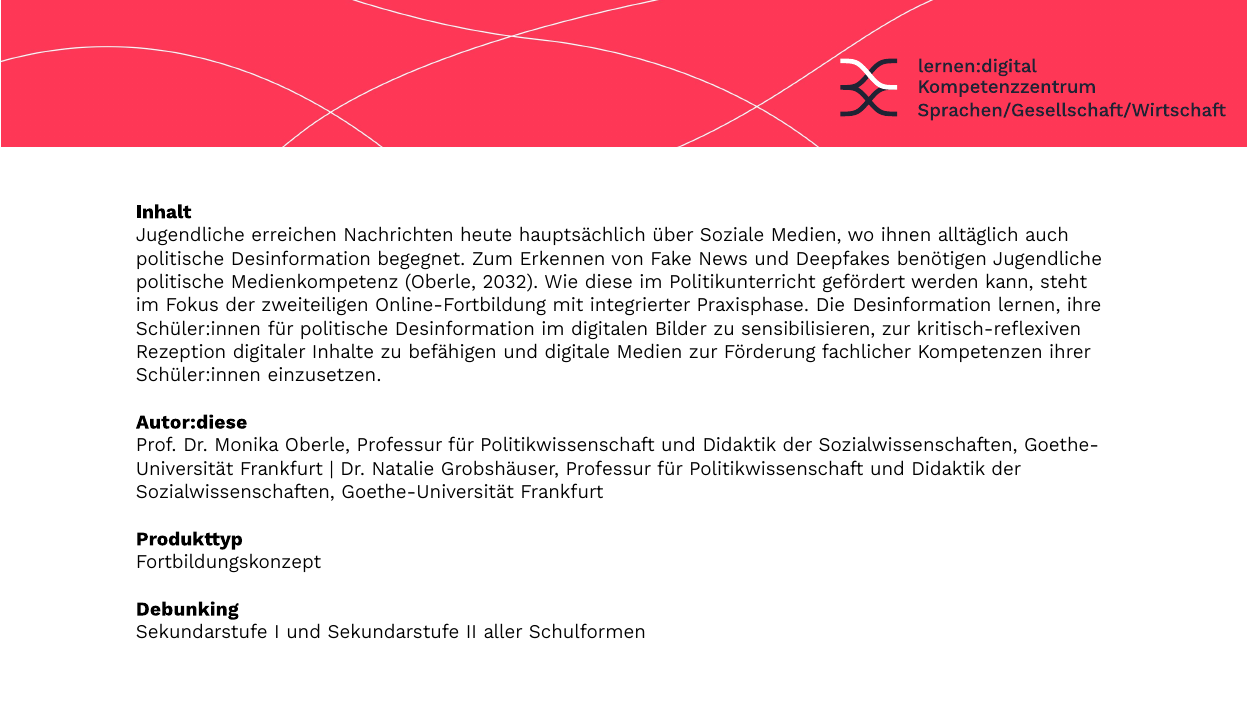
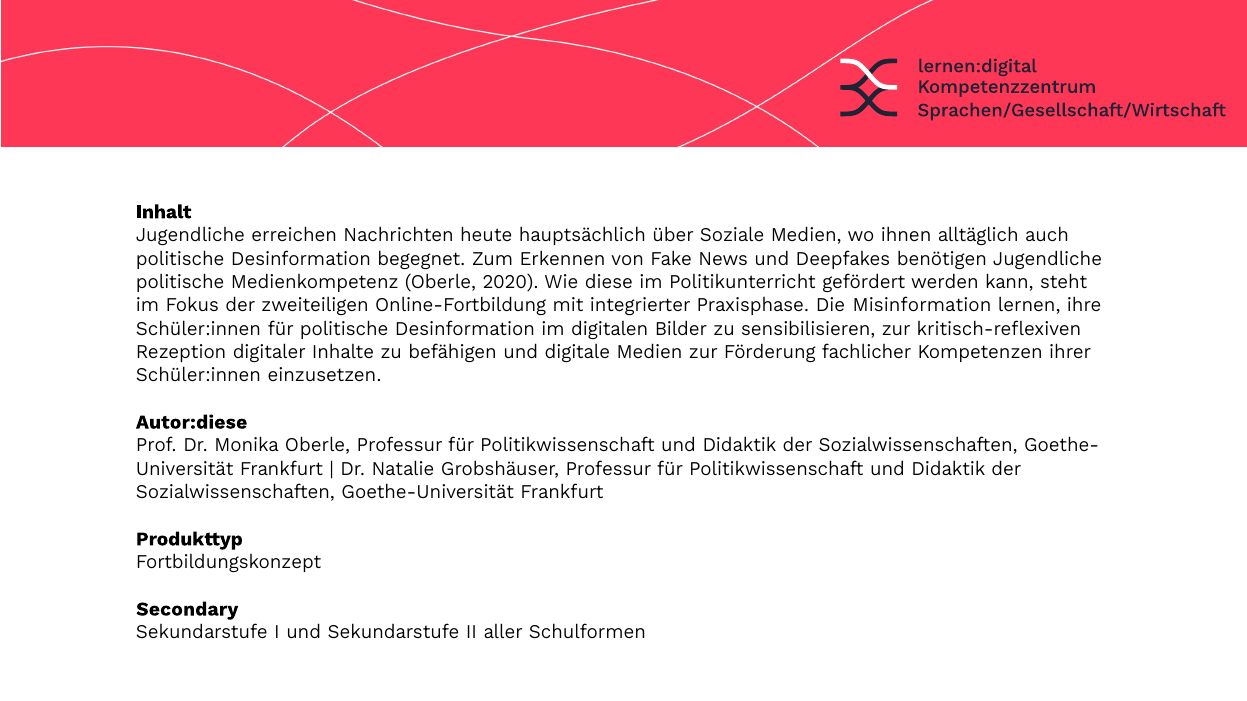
2032: 2032 -> 2020 (511, 282)
Die Desinformation: Desinformation -> Misinformation (922, 306)
Debunking: Debunking -> Secondary (187, 609)
